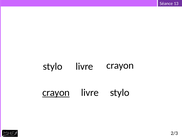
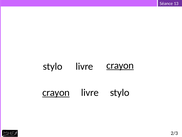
crayon underline: none -> present (120, 65)
